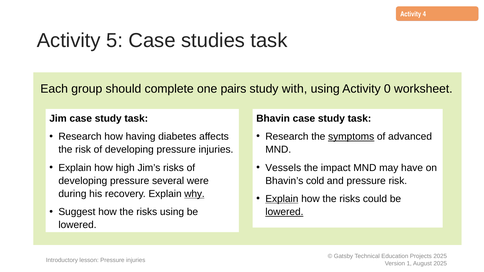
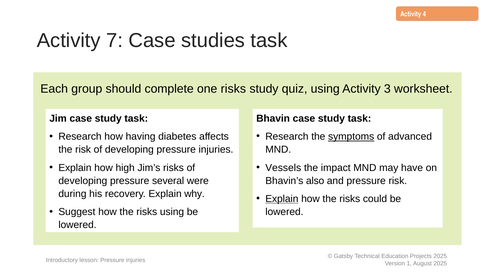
5: 5 -> 7 (115, 41)
one pairs: pairs -> risks (233, 89)
with: with -> quiz (295, 89)
0: 0 -> 3 (387, 89)
cold: cold -> also (315, 181)
why underline: present -> none (194, 194)
lowered underline: present -> none (284, 212)
